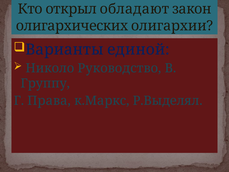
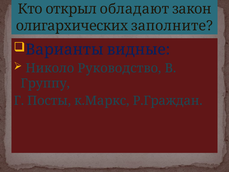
олигархии: олигархии -> заполните (172, 26)
единой: единой -> видные (139, 50)
Права: Права -> Посты (49, 100)
Р.Выделял: Р.Выделял -> Р.Граждан (168, 100)
